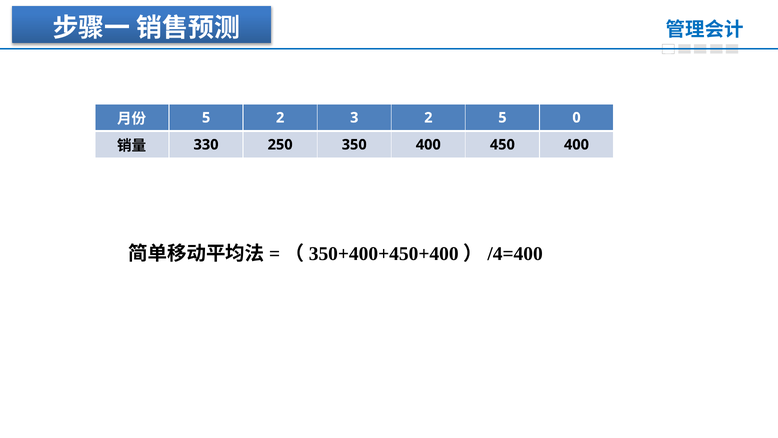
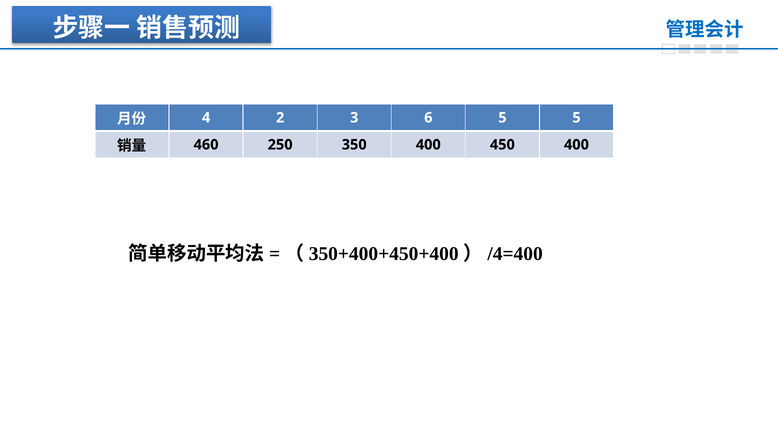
5: 5 -> 4 (206, 118)
3 2: 2 -> 6 (428, 118)
5 0: 0 -> 5 (577, 118)
330: 330 -> 460 (206, 145)
